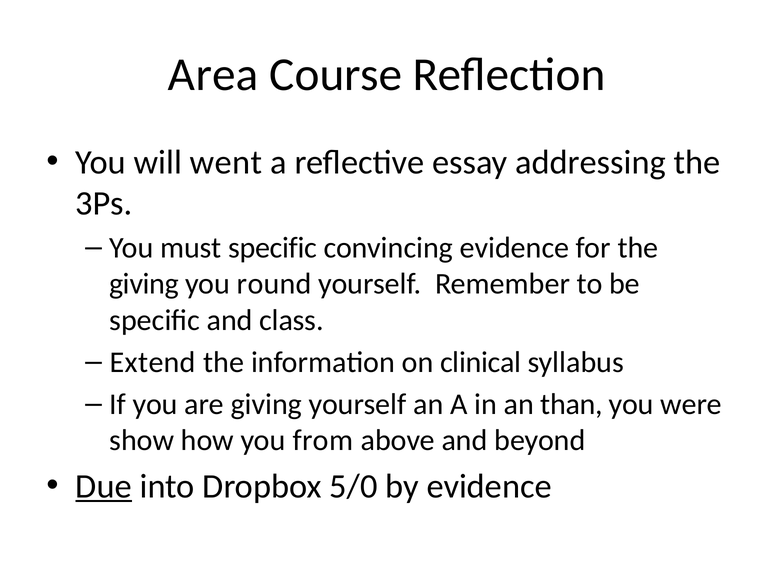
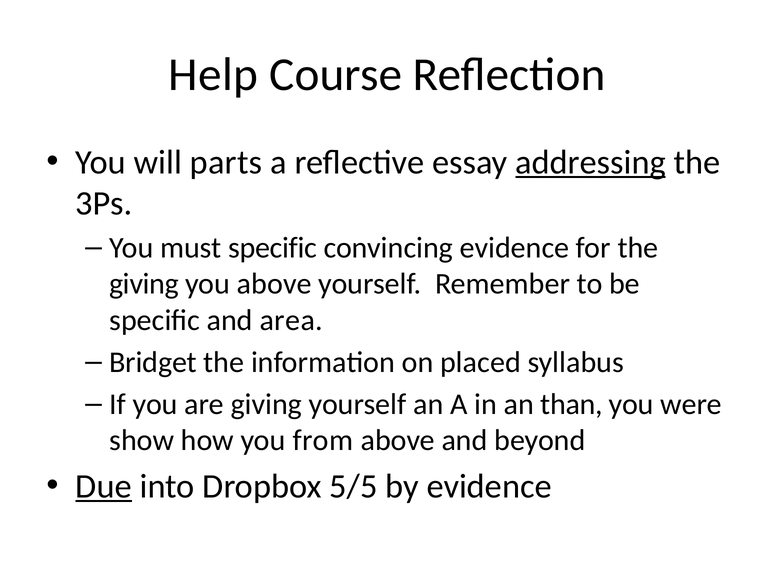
Area: Area -> Help (213, 75)
went: went -> parts (226, 162)
addressing underline: none -> present (591, 162)
you round: round -> above (274, 284)
class: class -> area (291, 320)
Extend: Extend -> Bridget (153, 363)
clinical: clinical -> placed (480, 363)
5/0: 5/0 -> 5/5 (353, 487)
